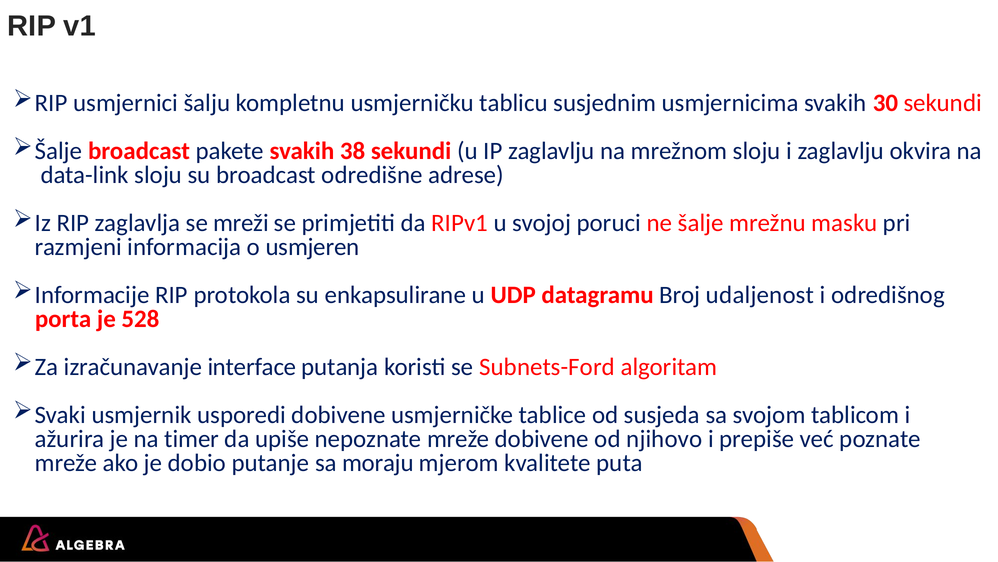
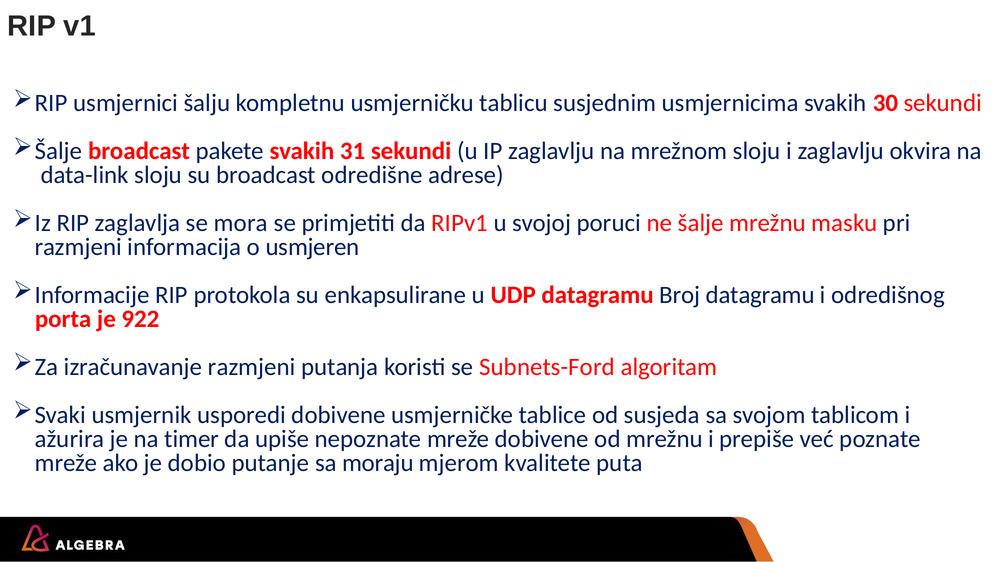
38: 38 -> 31 (353, 151)
mreži: mreži -> mora (241, 223)
Broj udaljenost: udaljenost -> datagramu (760, 295)
528: 528 -> 922 (140, 319)
izračunavanje interface: interface -> razmjeni (252, 367)
od njihovo: njihovo -> mrežnu (665, 438)
